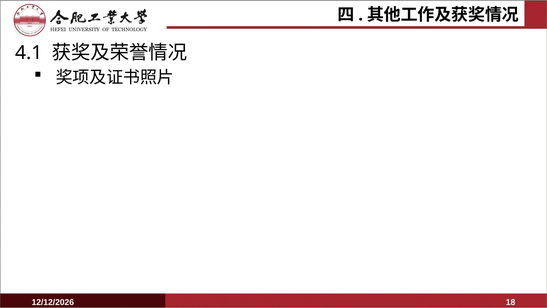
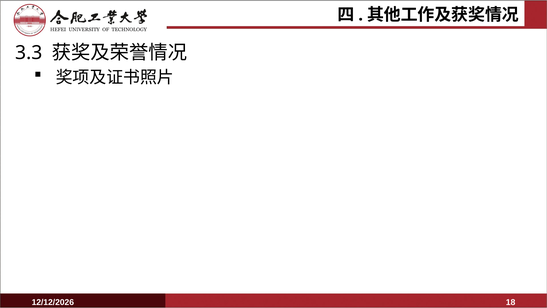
4.1: 4.1 -> 3.3 (29, 53)
